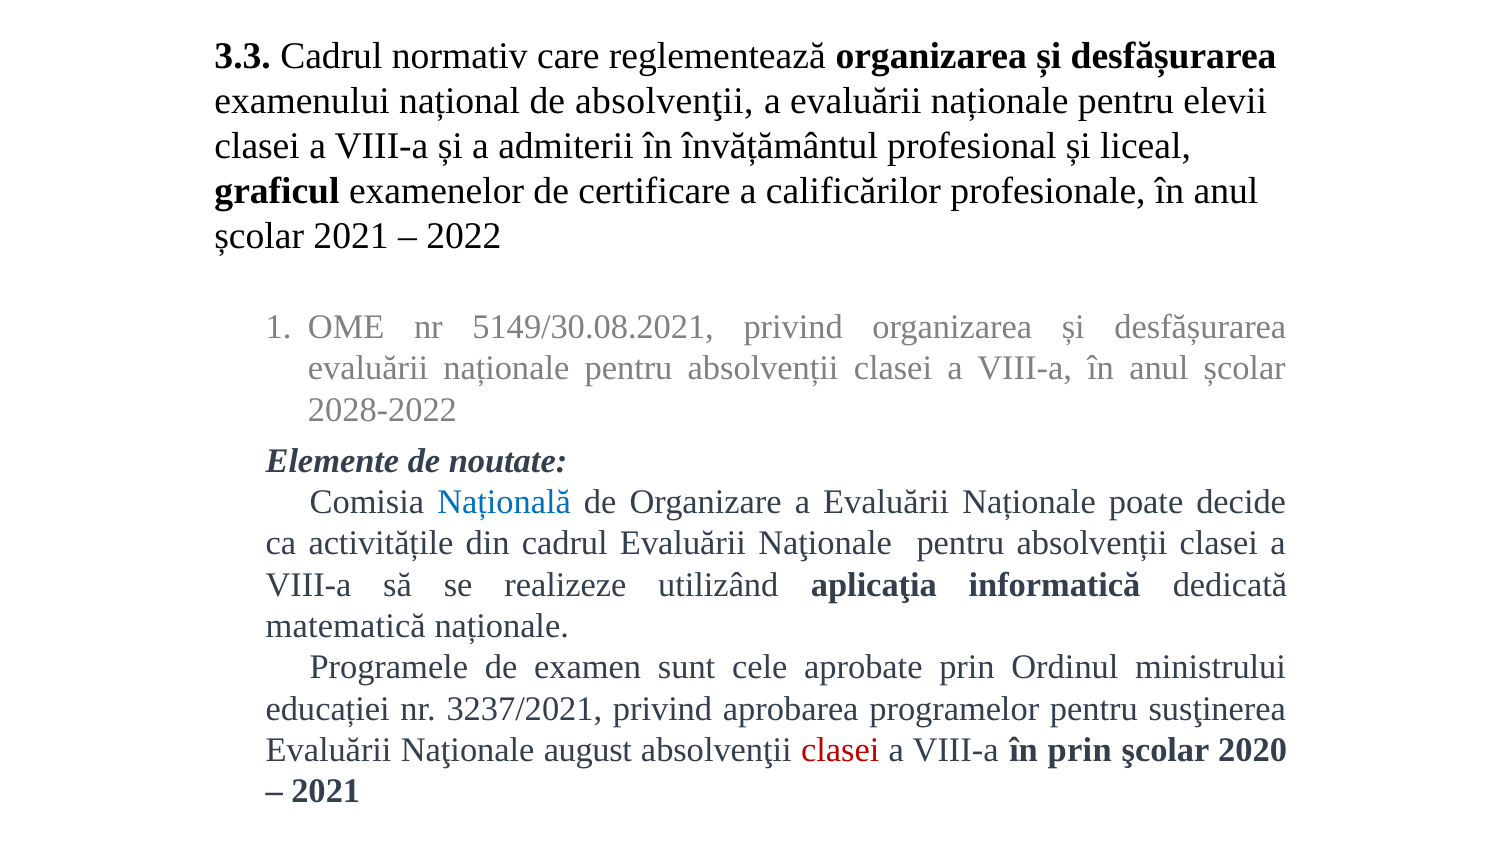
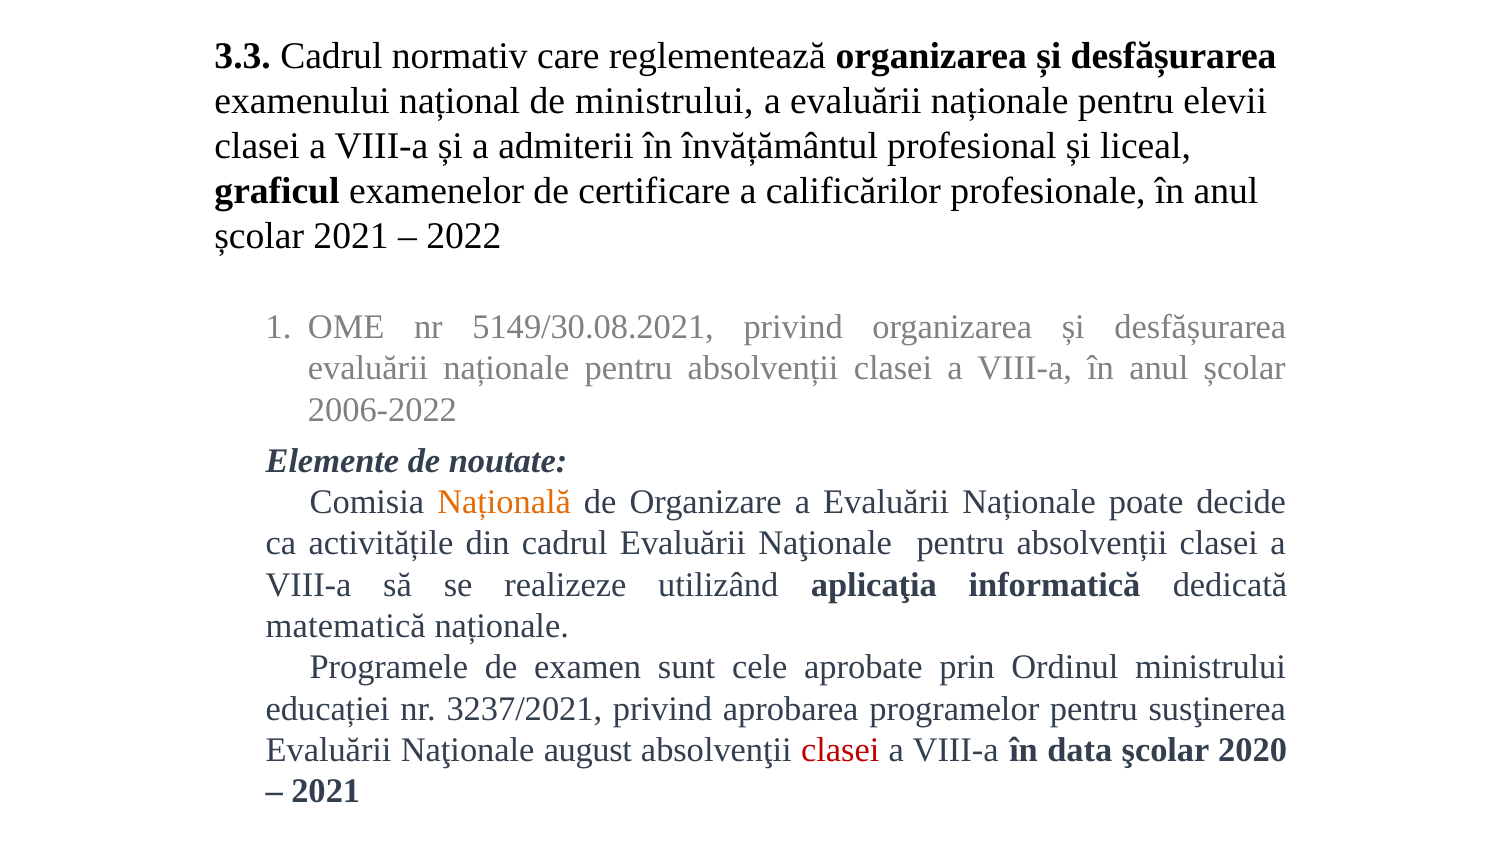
de absolvenţii: absolvenţii -> ministrului (664, 101)
2028-2022: 2028-2022 -> 2006-2022 (382, 410)
Națională colour: blue -> orange (504, 502)
în prin: prin -> data (1080, 750)
